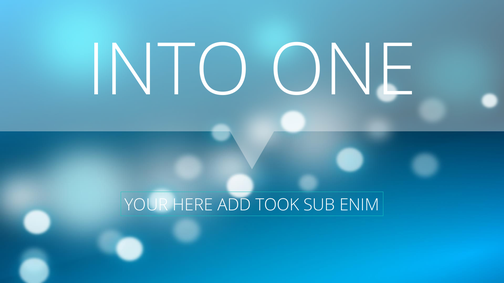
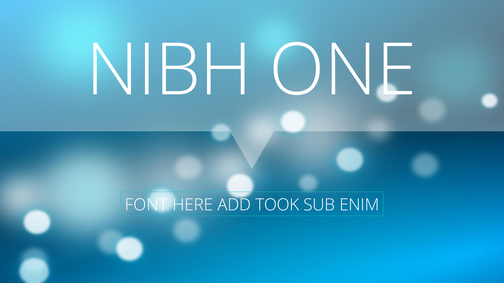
INTO: INTO -> NIBH (169, 71)
YOUR: YOUR -> FONT (146, 205)
